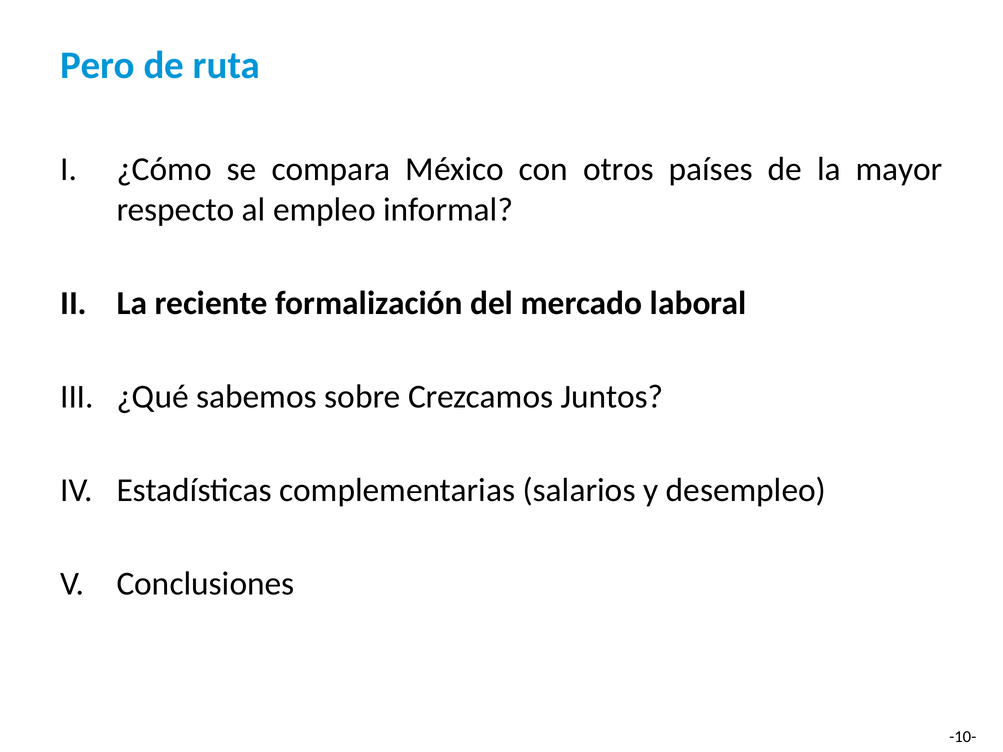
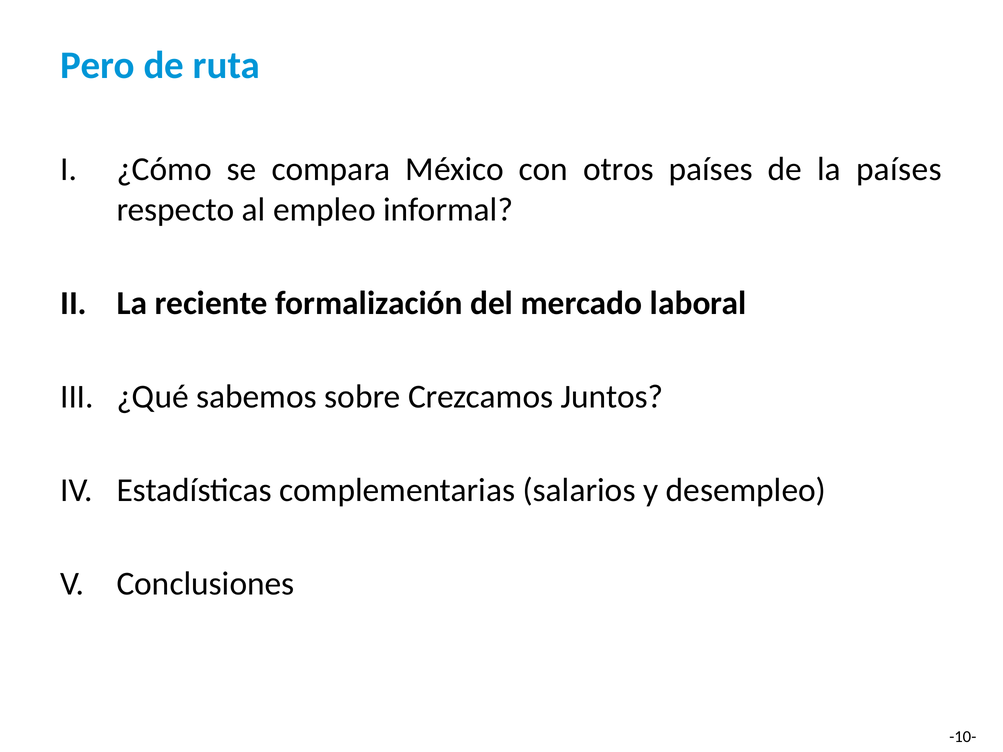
la mayor: mayor -> países (899, 170)
